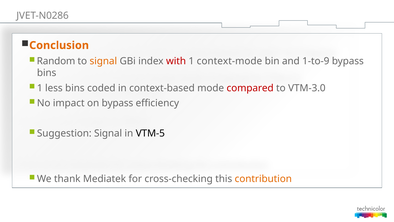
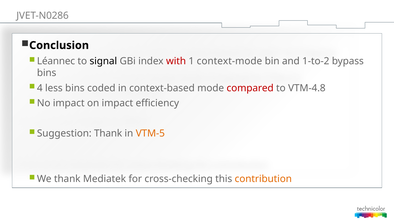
Conclusion colour: orange -> black (59, 45)
Random: Random -> Léannec (56, 61)
signal colour: orange -> black (103, 61)
1-to-9: 1-to-9 -> 1-to-2 (316, 61)
1: 1 -> 4 (40, 88)
VTM-3.0: VTM-3.0 -> VTM-4.8 (307, 88)
on bypass: bypass -> impact (117, 103)
Suggestion Signal: Signal -> Thank (108, 133)
VTM-5 colour: black -> orange (150, 133)
